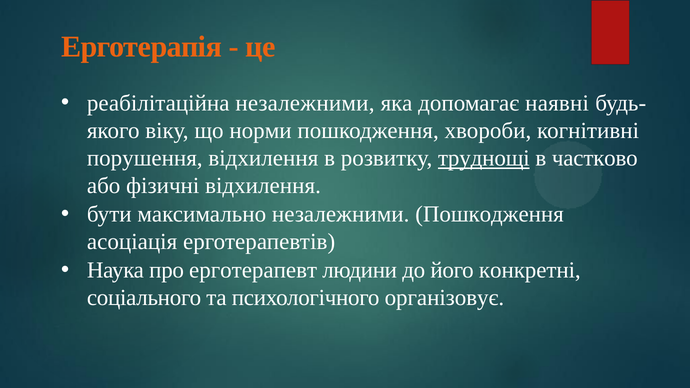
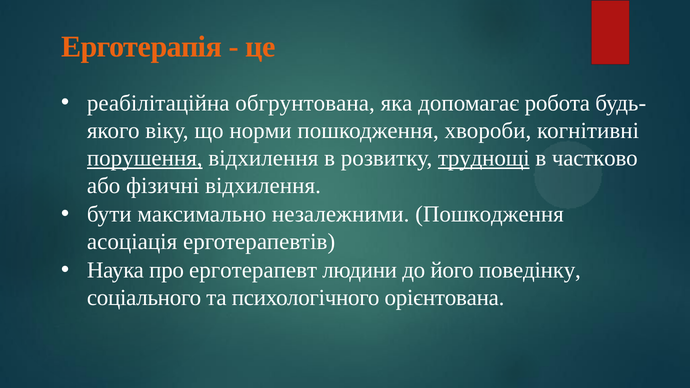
реабілітаційна незалежними: незалежними -> обгрунтована (305, 103)
наявні: наявні -> робота (557, 103)
порушення underline: none -> present (145, 158)
конкретні: конкретні -> поведінку (530, 270)
організовує: організовує -> орієнтована (444, 298)
